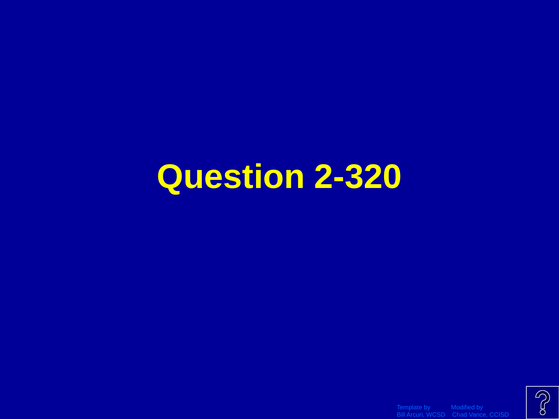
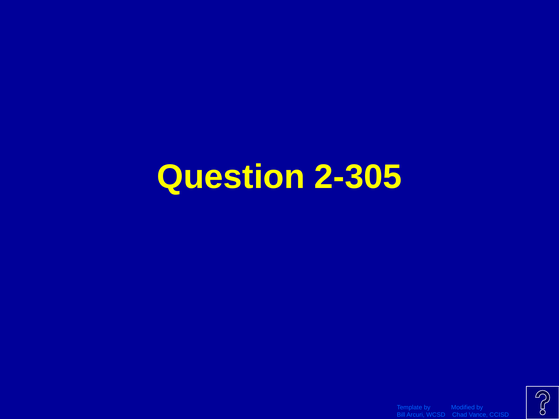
2-320: 2-320 -> 2-305 (358, 177)
